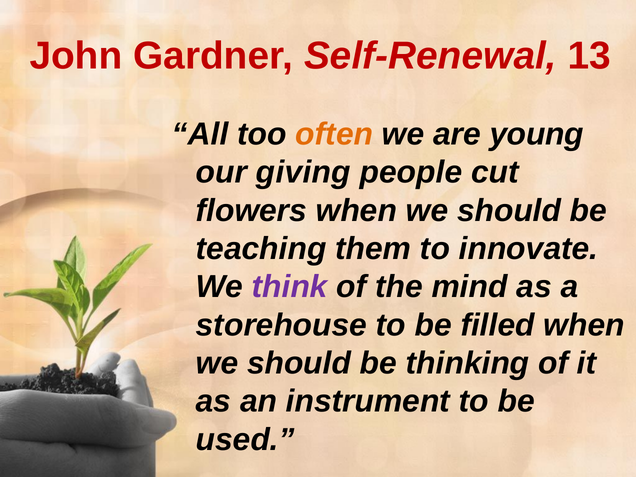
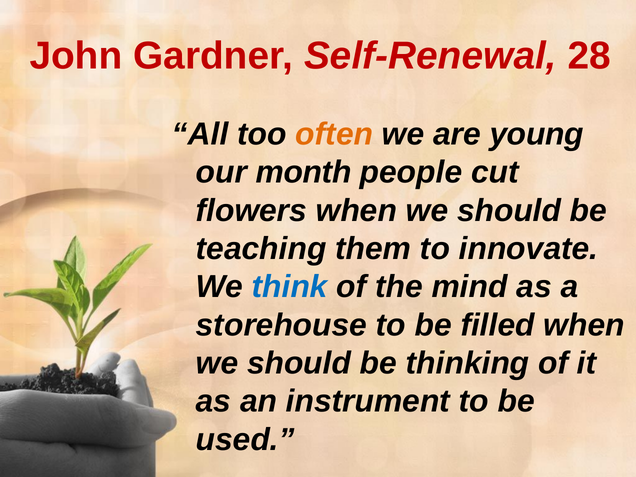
13: 13 -> 28 (589, 56)
giving: giving -> month (304, 172)
think colour: purple -> blue (290, 287)
